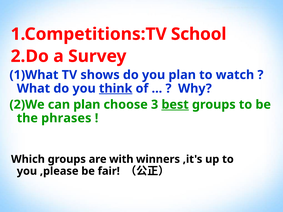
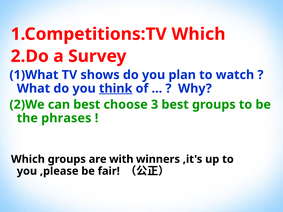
1.Competitions:TV School: School -> Which (199, 34)
can plan: plan -> best (87, 105)
best underline: present -> none (175, 105)
